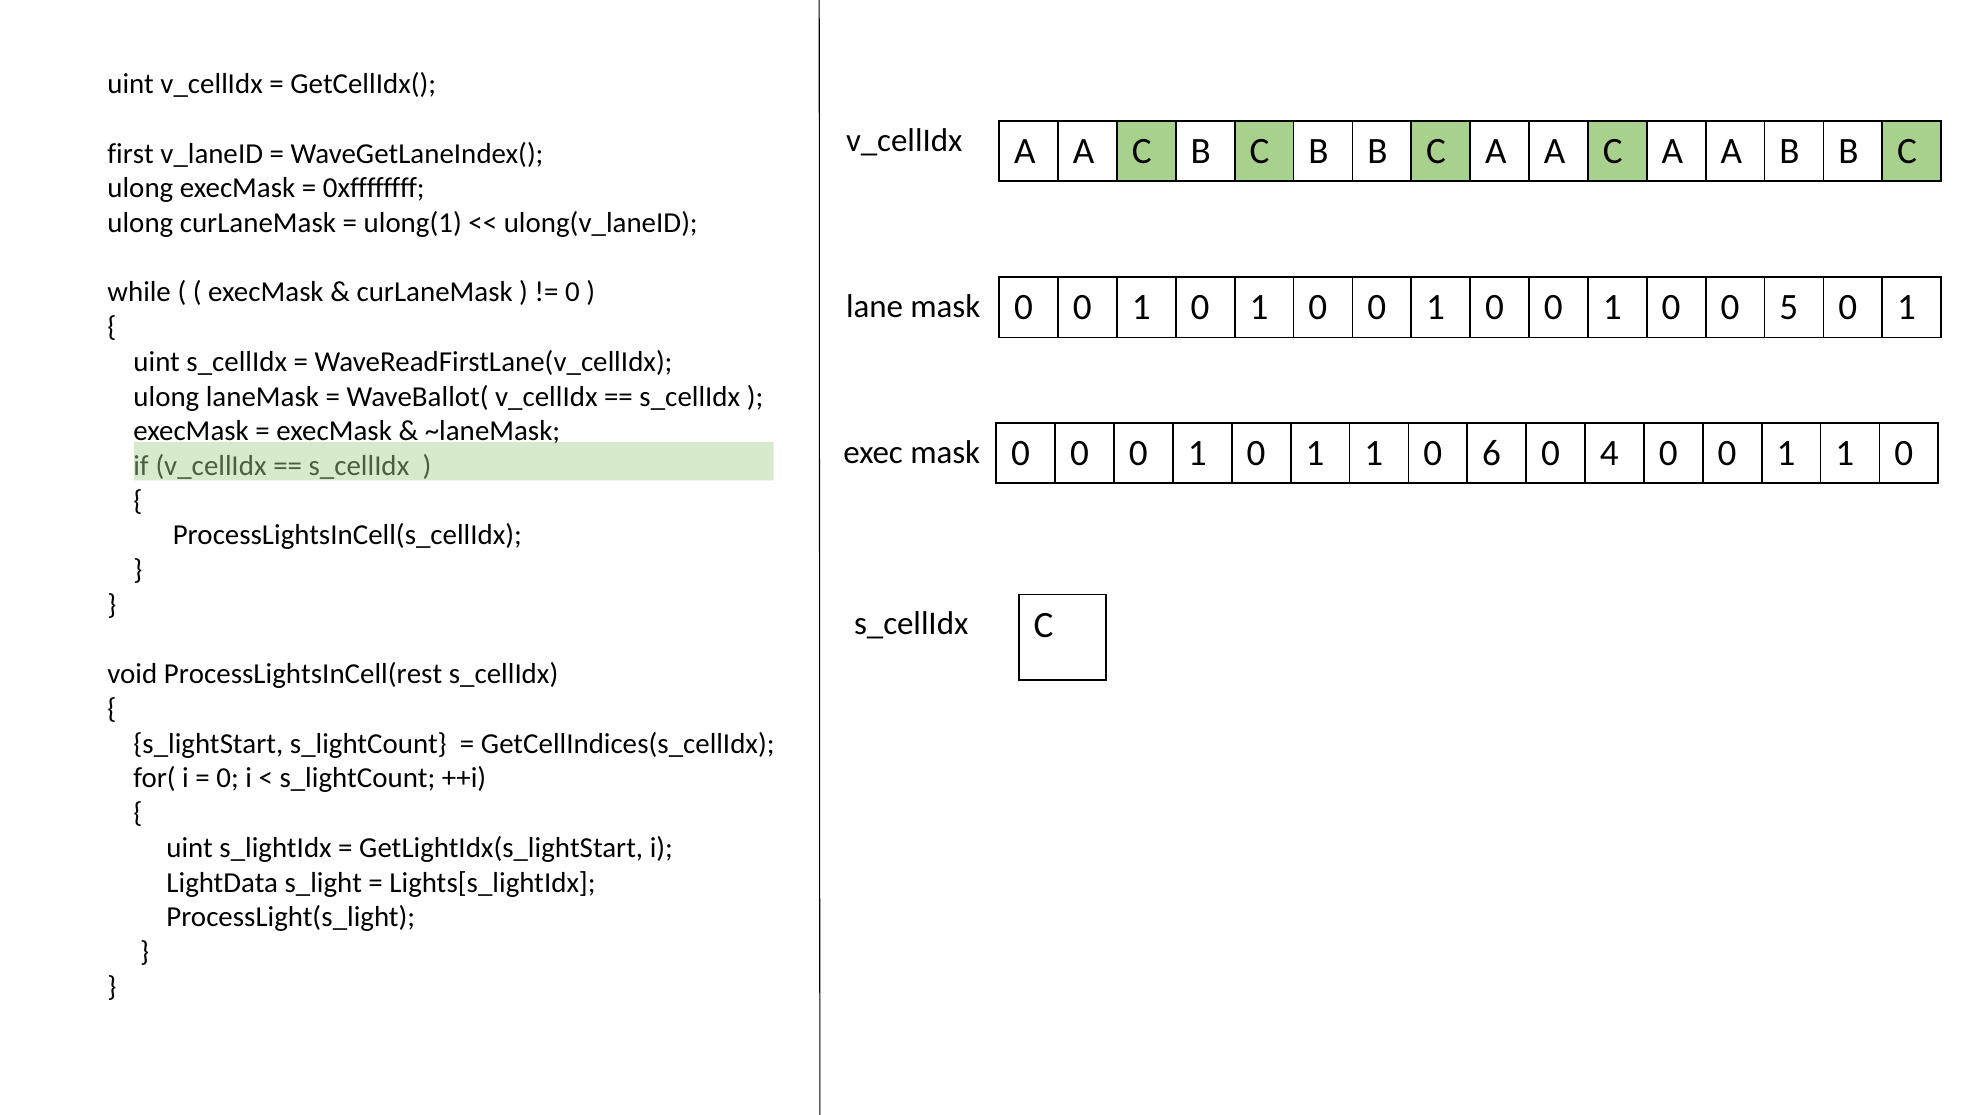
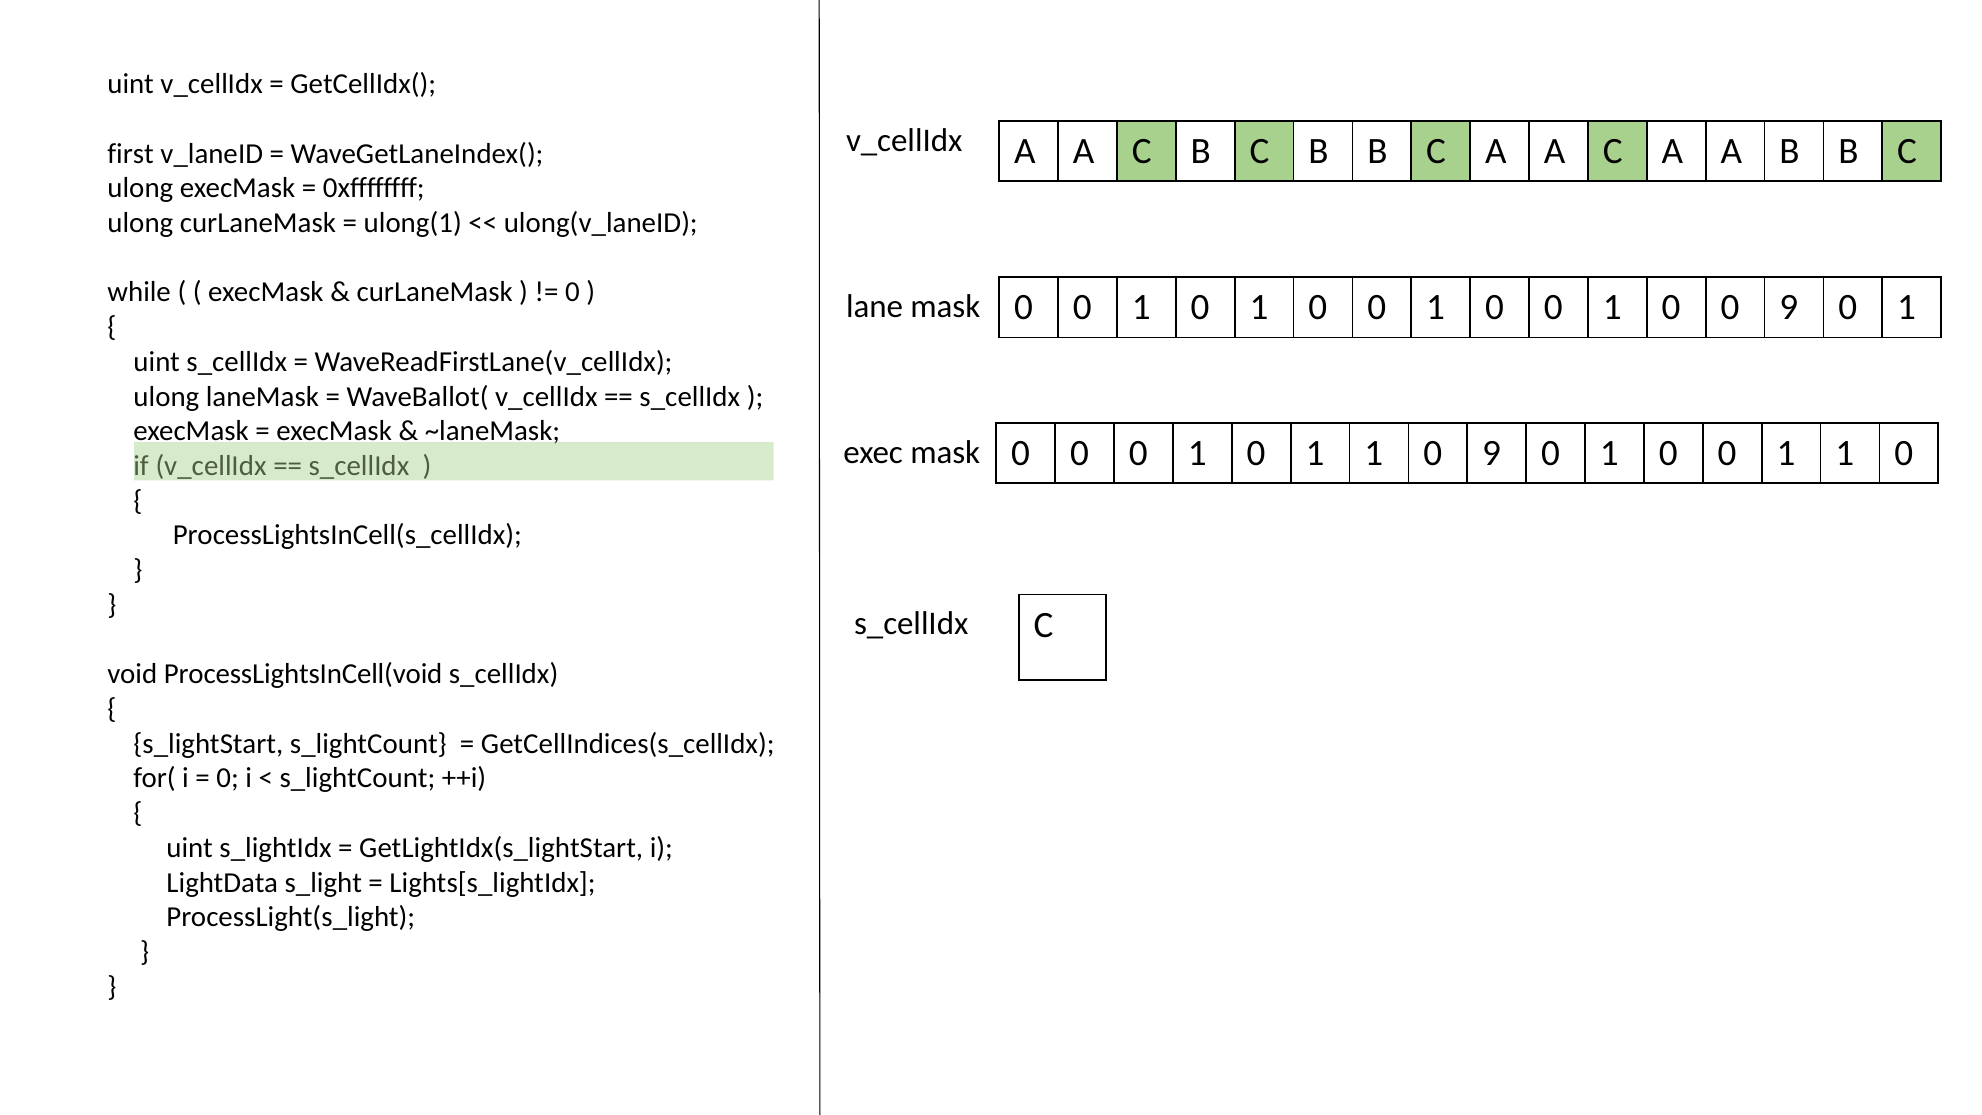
0 0 5: 5 -> 9 (1789, 308)
1 0 6: 6 -> 9 (1492, 453)
4: 4 -> 1 (1609, 453)
ProcessLightsInCell(rest: ProcessLightsInCell(rest -> ProcessLightsInCell(void (303, 674)
